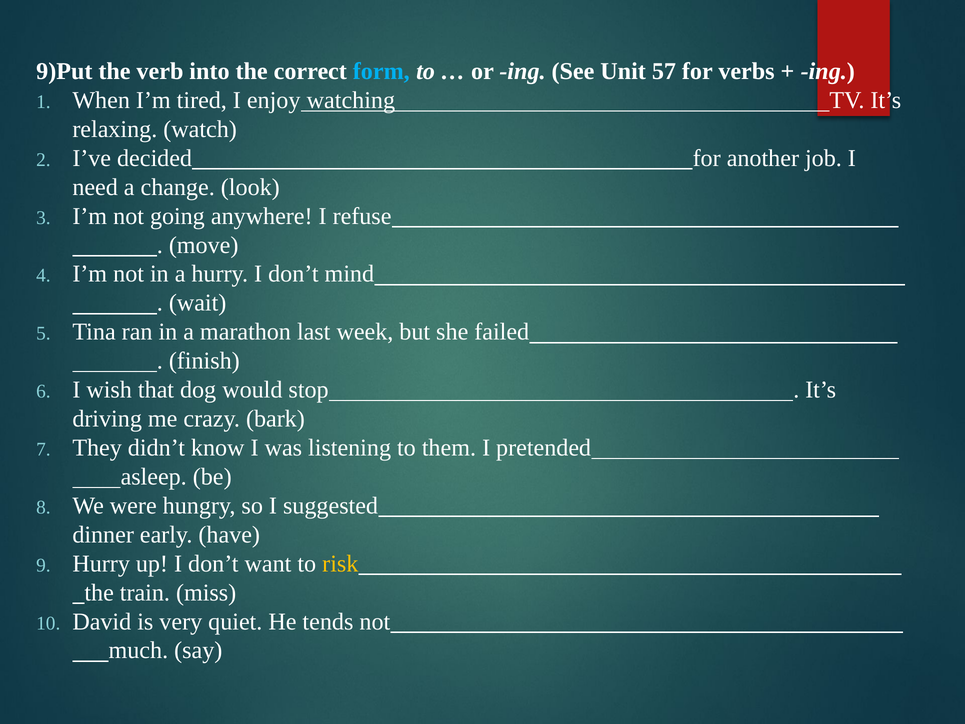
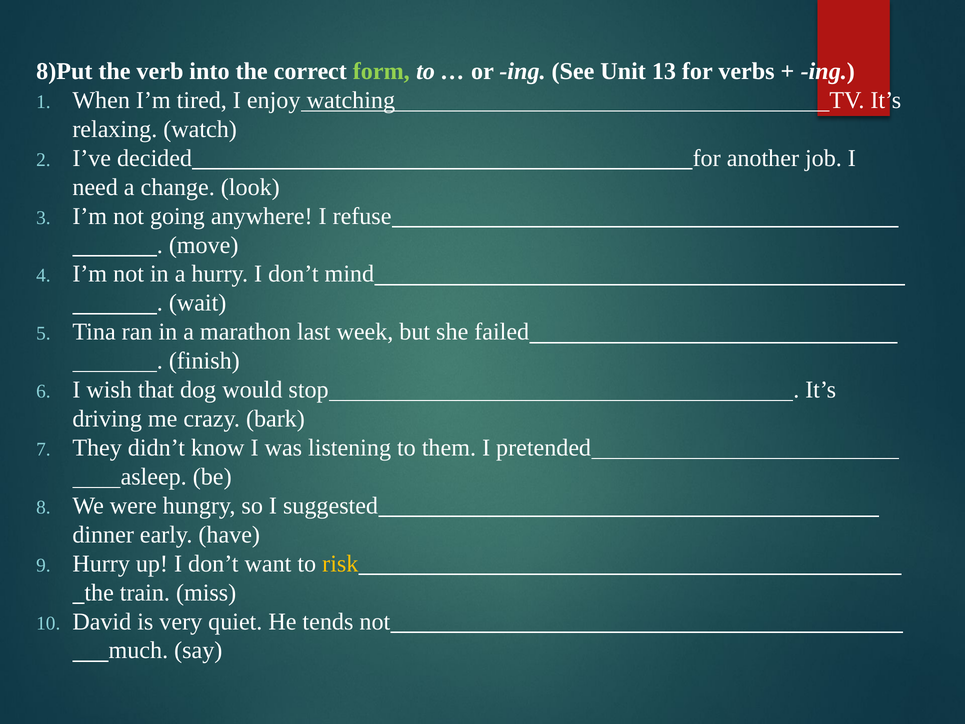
9)Put: 9)Put -> 8)Put (64, 71)
form colour: light blue -> light green (381, 71)
57: 57 -> 13 (664, 71)
